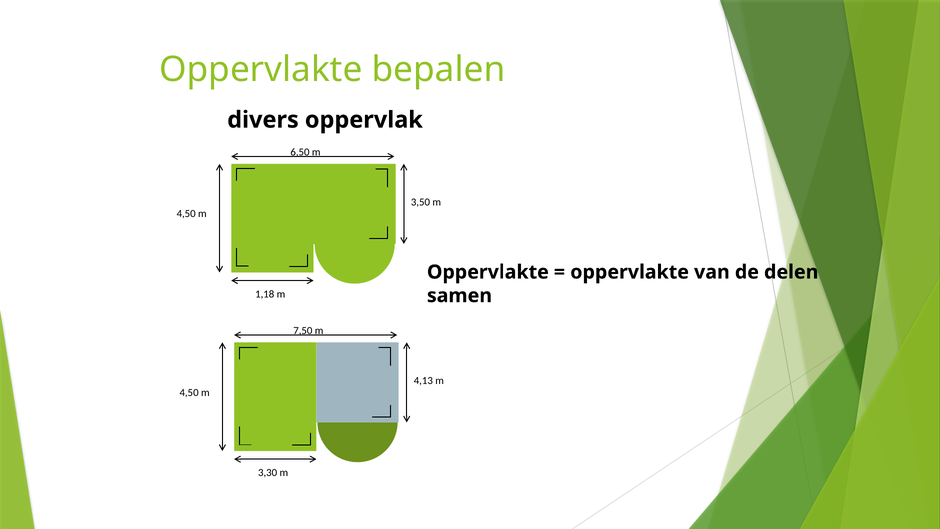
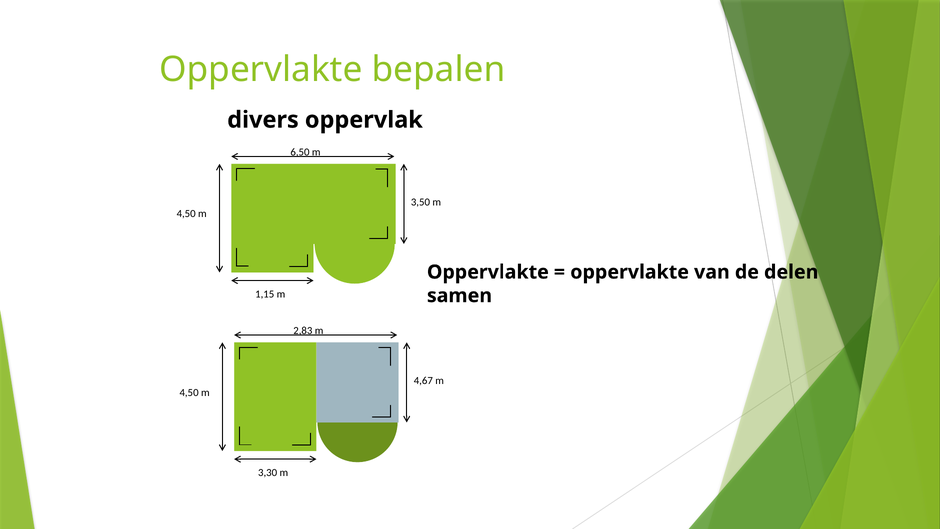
1,18: 1,18 -> 1,15 (265, 294)
7,50: 7,50 -> 2,83 (303, 331)
4,13: 4,13 -> 4,67 (423, 381)
